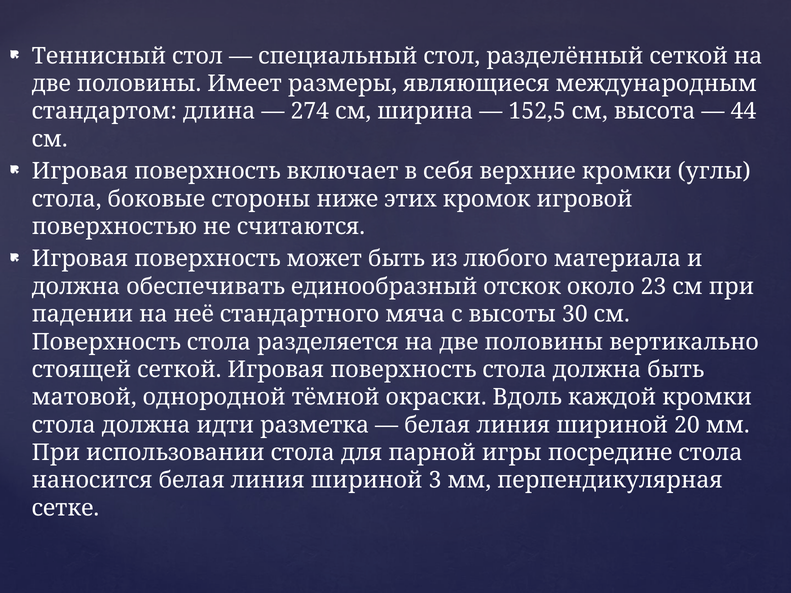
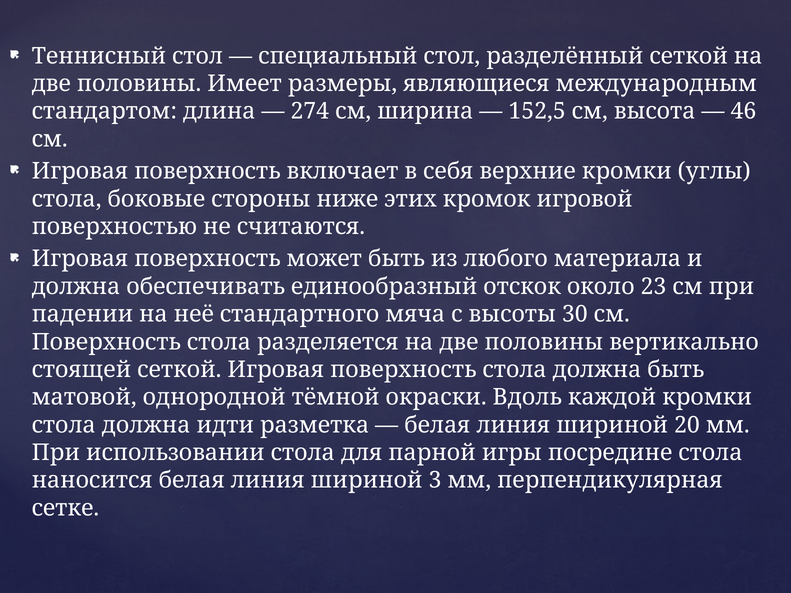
44: 44 -> 46 (743, 111)
